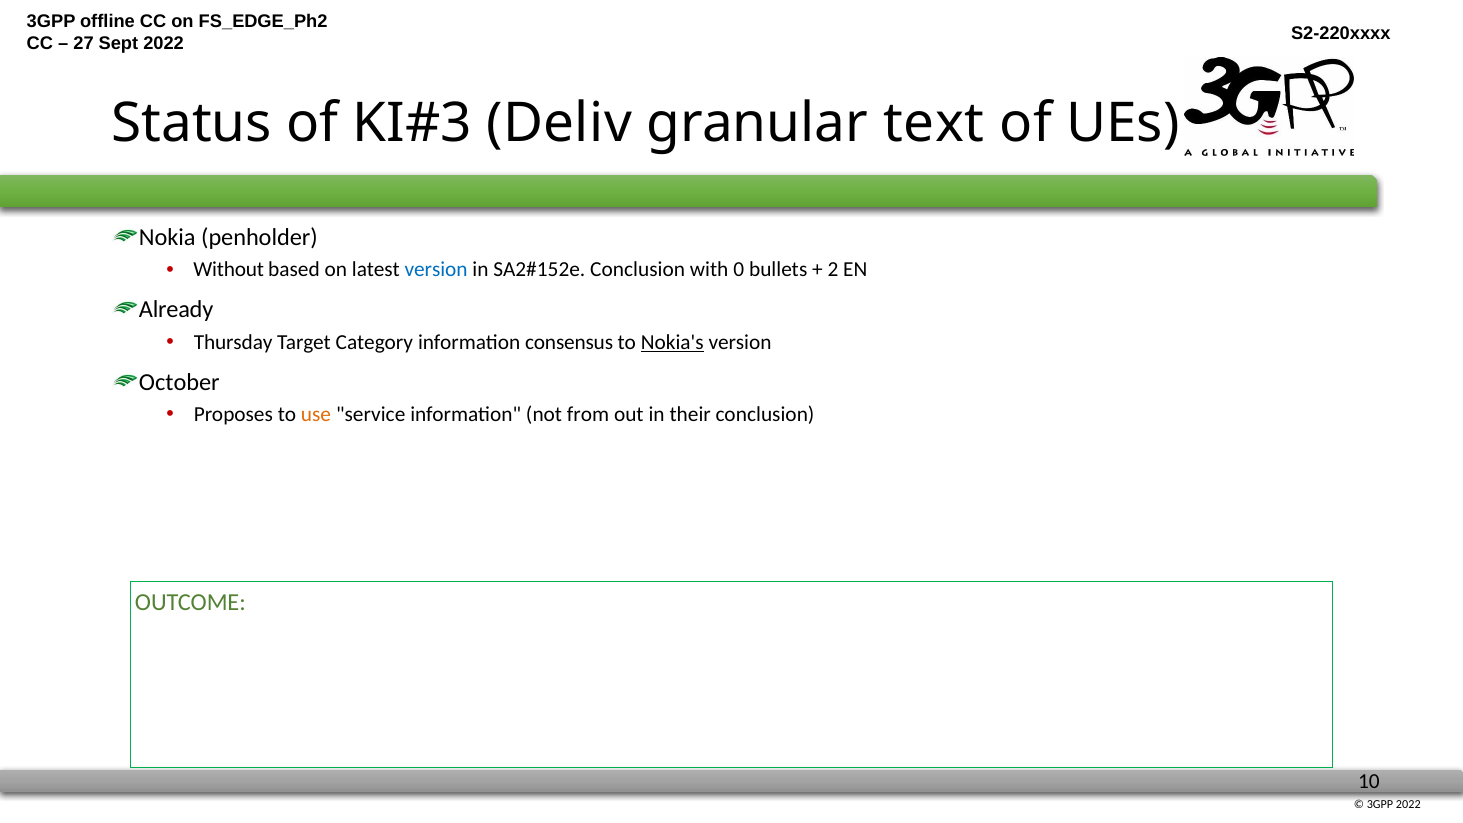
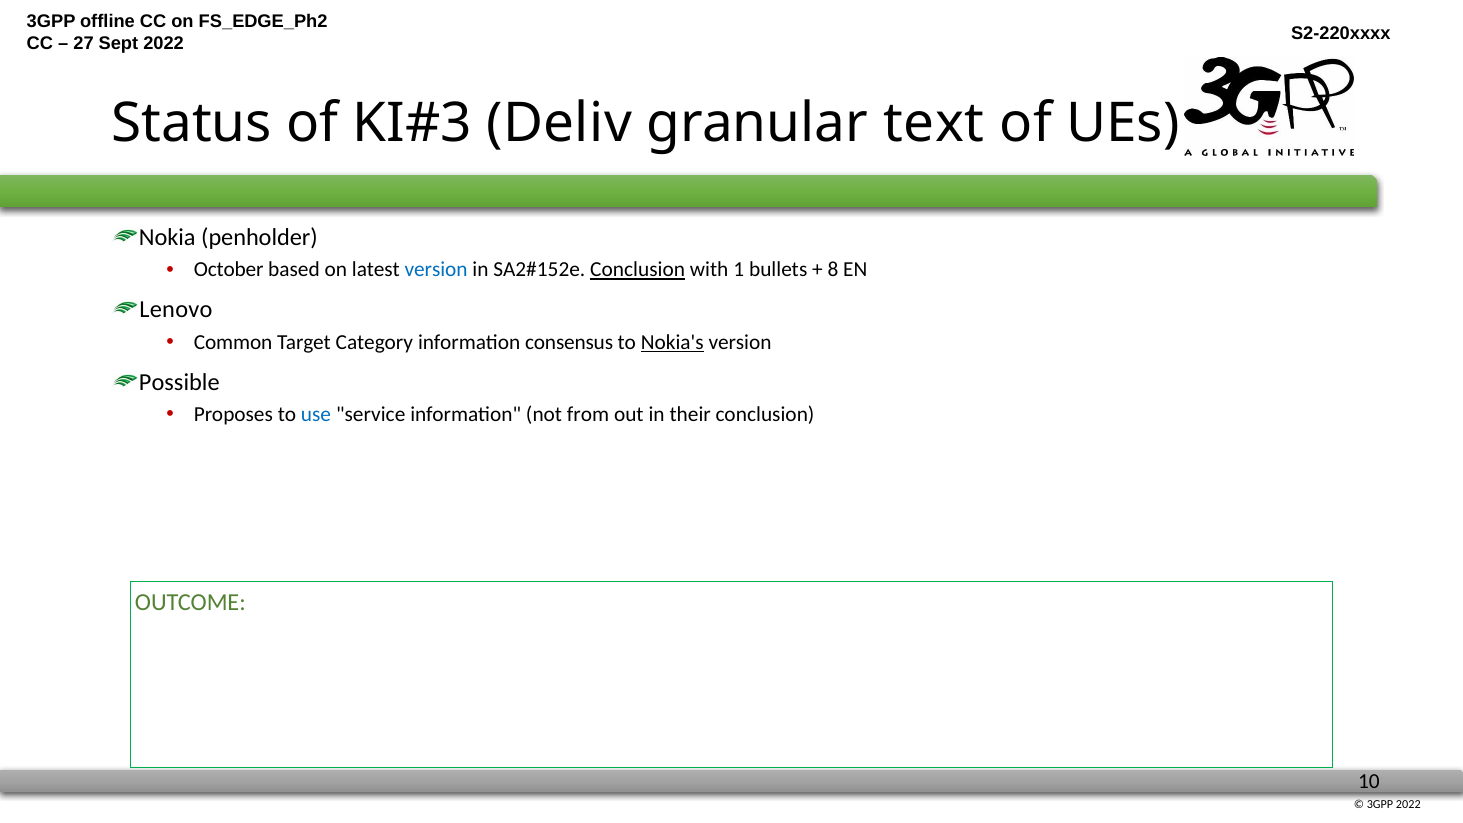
Without: Without -> October (229, 270)
Conclusion underline: none -> present (638, 270)
0: 0 -> 1 (739, 270)
2: 2 -> 8 (833, 270)
Already: Already -> Lenovo (176, 310)
Thursday: Thursday -> Common (233, 342)
October: October -> Possible (179, 382)
use colour: orange -> blue (316, 414)
